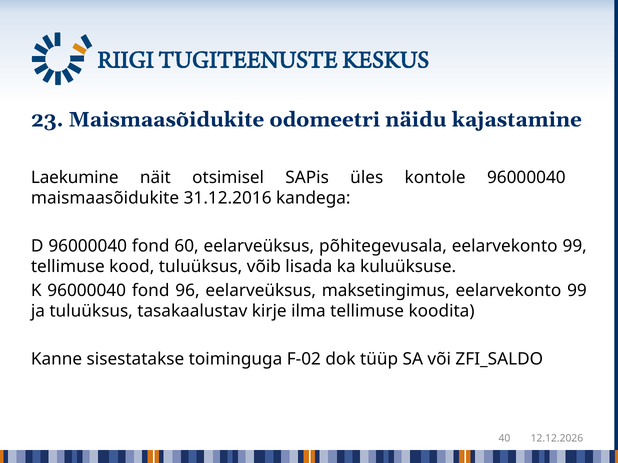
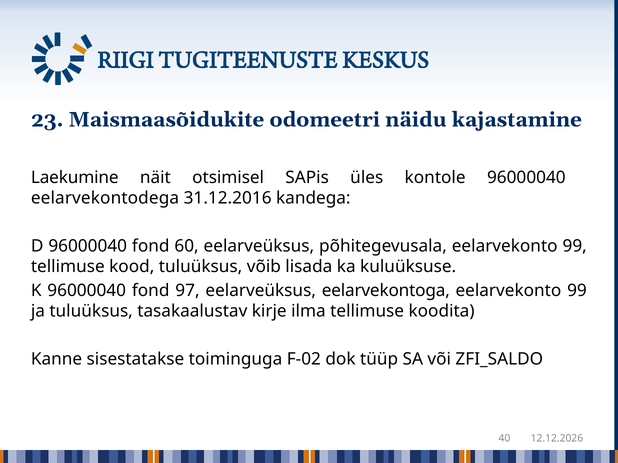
maismaasõidukite: maismaasõidukite -> eelarvekontodega (105, 198)
96: 96 -> 97 (187, 291)
maksetingimus: maksetingimus -> eelarvekontoga (386, 291)
